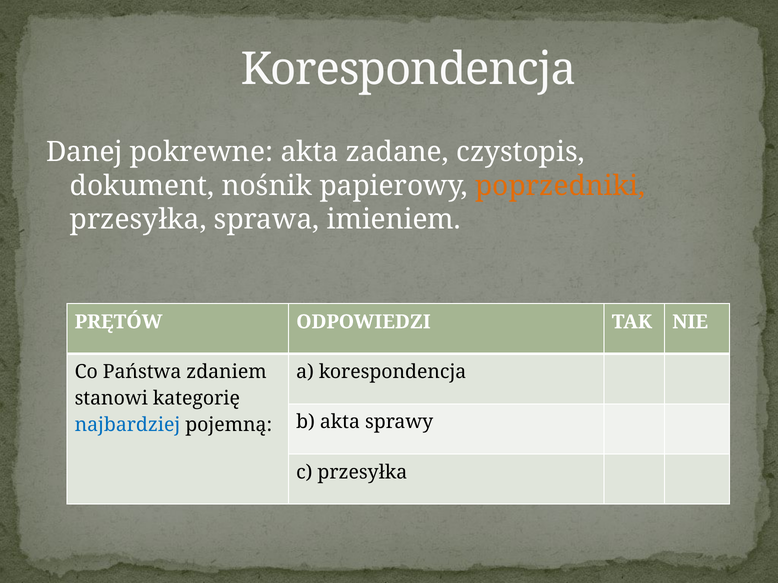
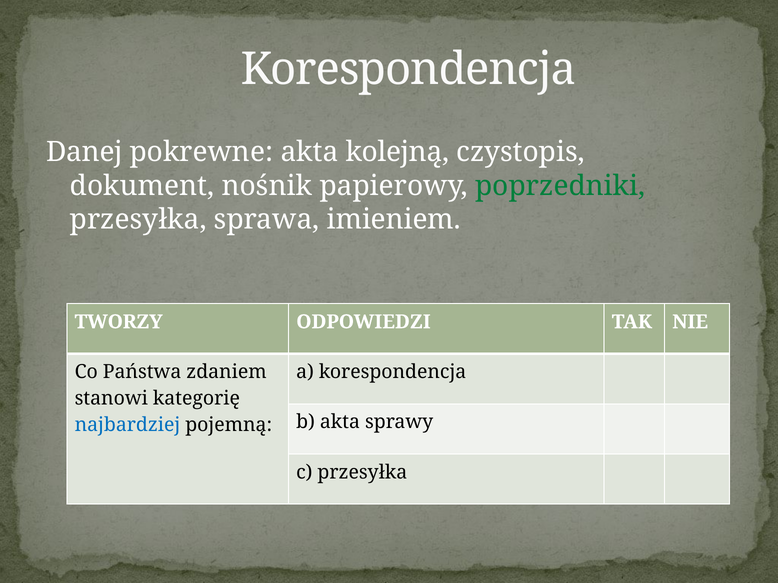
zadane: zadane -> kolejną (397, 152)
poprzedniki colour: orange -> green (560, 186)
PRĘTÓW: PRĘTÓW -> TWORZY (119, 322)
